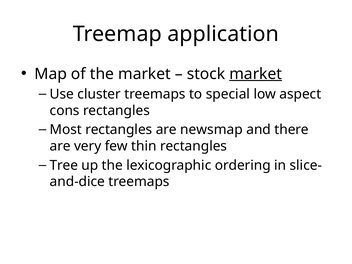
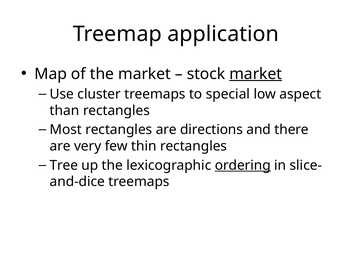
cons: cons -> than (65, 110)
newsmap: newsmap -> directions (211, 130)
ordering underline: none -> present (243, 165)
